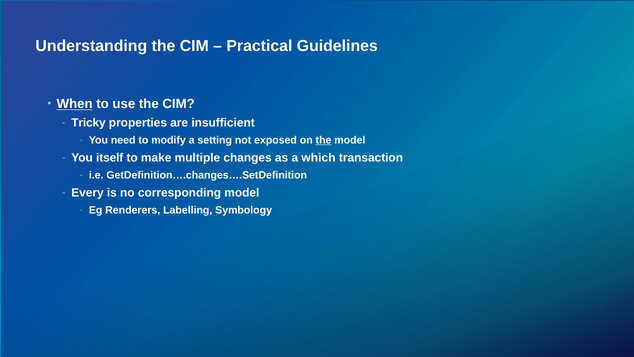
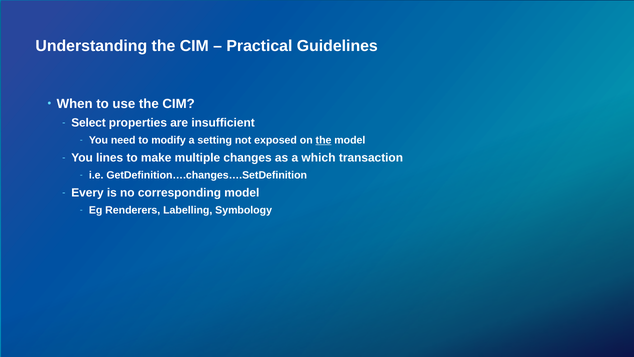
When underline: present -> none (75, 104)
Tricky: Tricky -> Select (89, 123)
itself: itself -> lines (110, 158)
